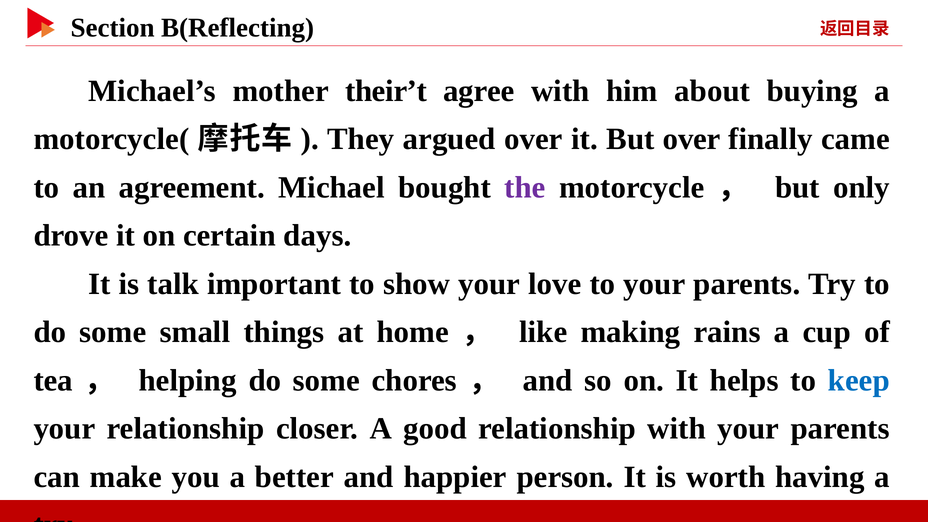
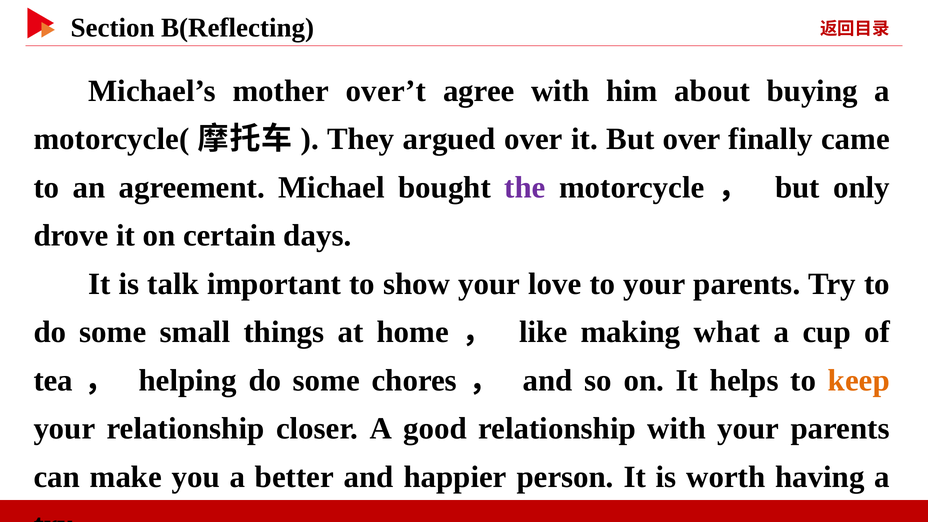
their’t: their’t -> over’t (386, 91)
rains: rains -> what (727, 332)
keep colour: blue -> orange (859, 380)
